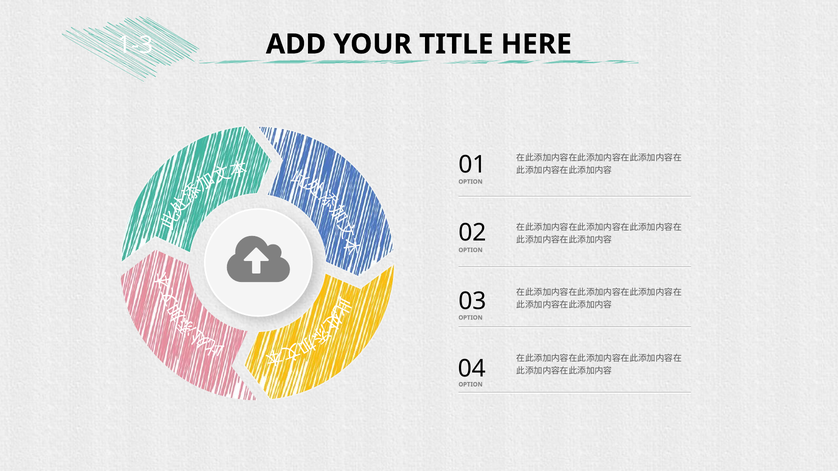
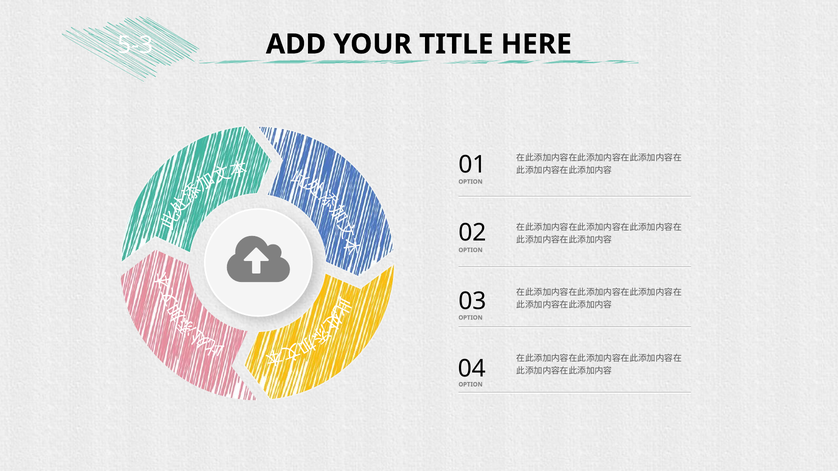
1-3: 1-3 -> 5-3 (135, 45)
